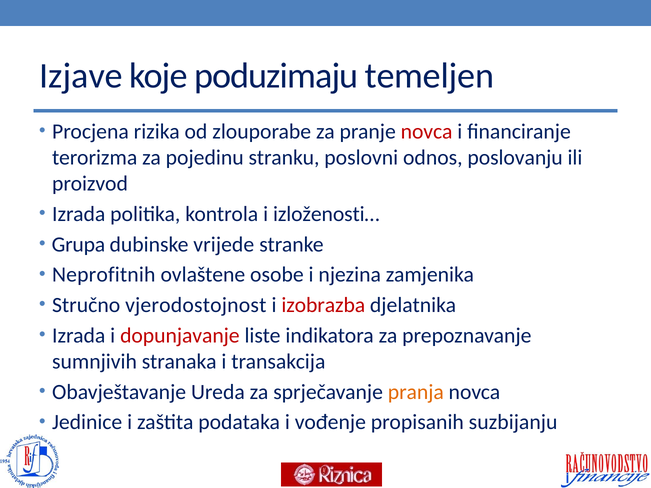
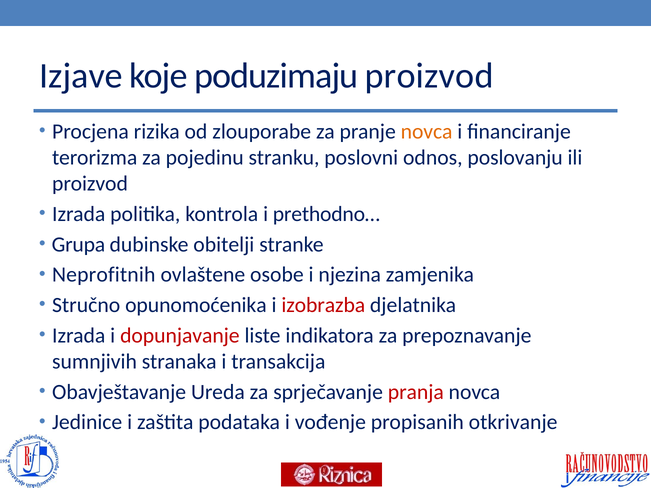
poduzimaju temeljen: temeljen -> proizvod (429, 76)
novca colour: red -> orange (427, 132)
izloženosti…: izloženosti… -> prethodno… (326, 214)
vrijede: vrijede -> obitelji (224, 245)
vjerodostojnost: vjerodostojnost -> opunomoćenika (196, 305)
pranja colour: orange -> red (416, 392)
suzbijanju: suzbijanju -> otkrivanje (513, 422)
